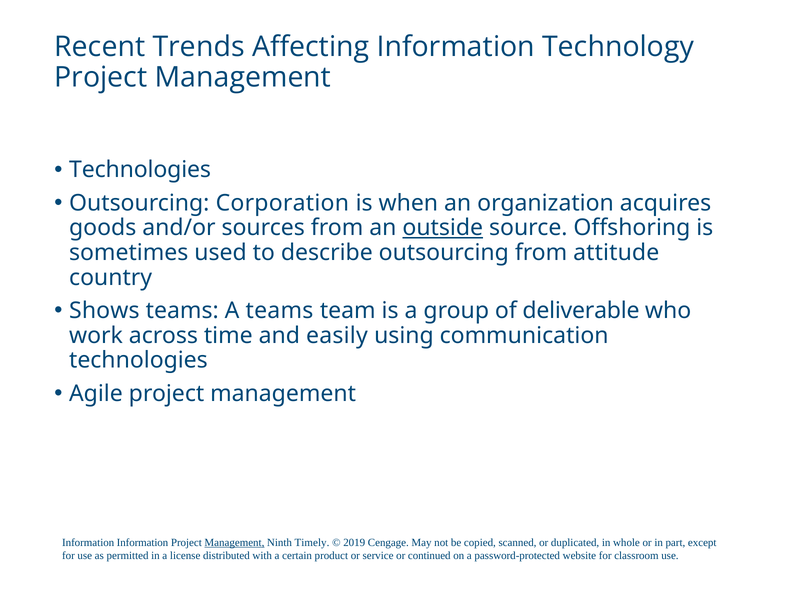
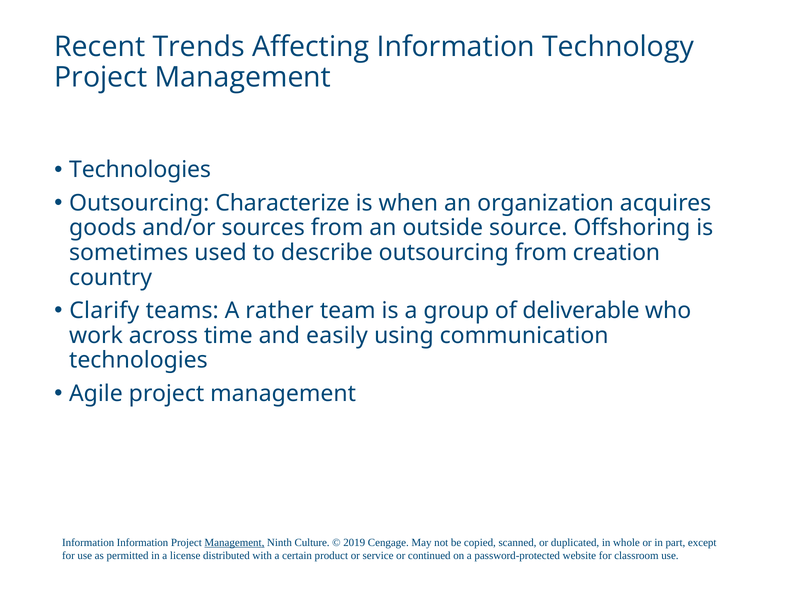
Corporation: Corporation -> Characterize (283, 203)
outside underline: present -> none (443, 228)
attitude: attitude -> creation (616, 253)
Shows: Shows -> Clarify (104, 311)
A teams: teams -> rather (279, 311)
Timely: Timely -> Culture (312, 543)
